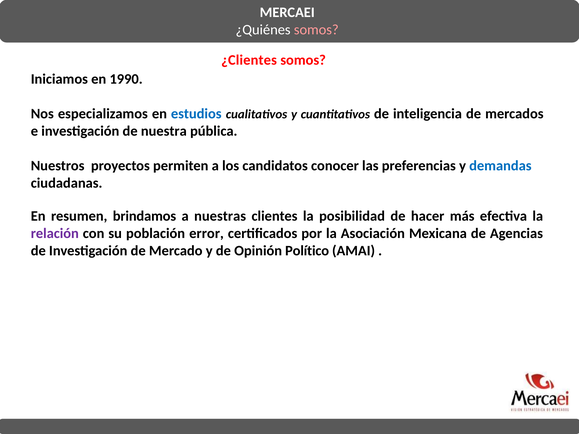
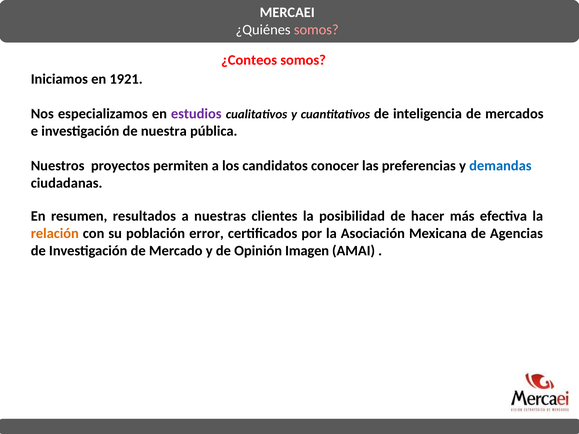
¿Clientes: ¿Clientes -> ¿Conteos (249, 60)
1990: 1990 -> 1921 (126, 79)
estudios colour: blue -> purple (196, 114)
brindamos: brindamos -> resultados (144, 216)
relación colour: purple -> orange (55, 233)
Político: Político -> Imagen (307, 251)
